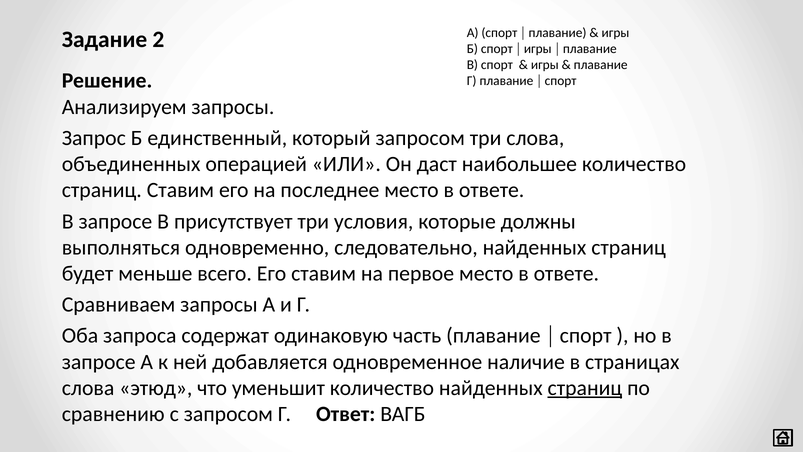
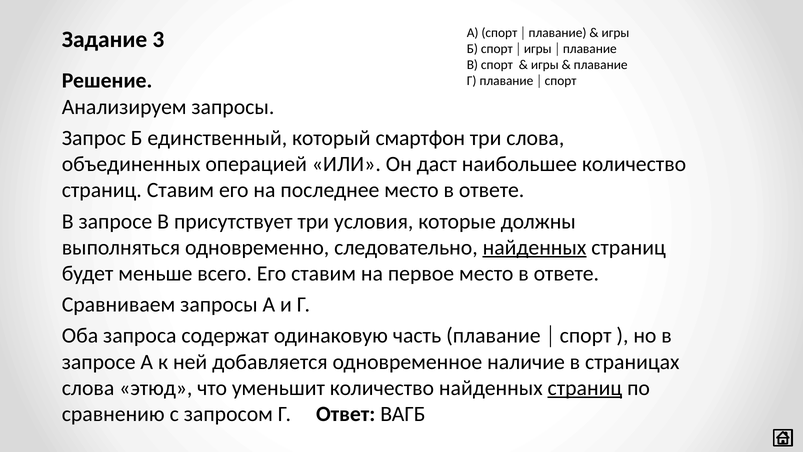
2: 2 -> 3 (158, 40)
который запросом: запросом -> смартфон (420, 138)
найденных underline: none -> present (535, 247)
